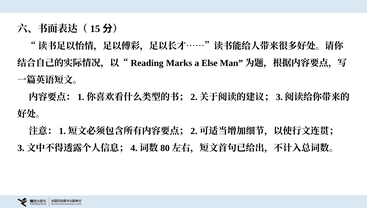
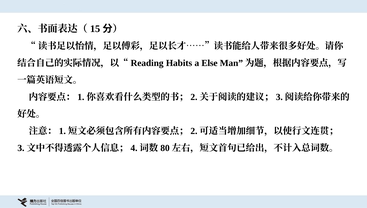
Marks: Marks -> Habits (179, 63)
